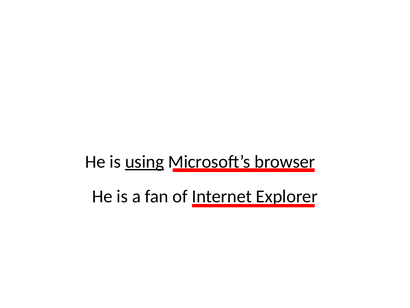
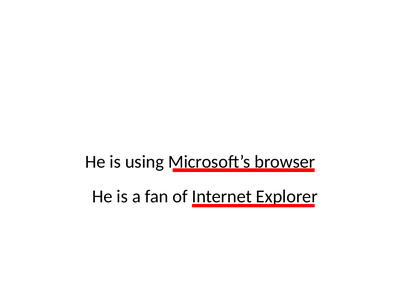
using underline: present -> none (145, 162)
